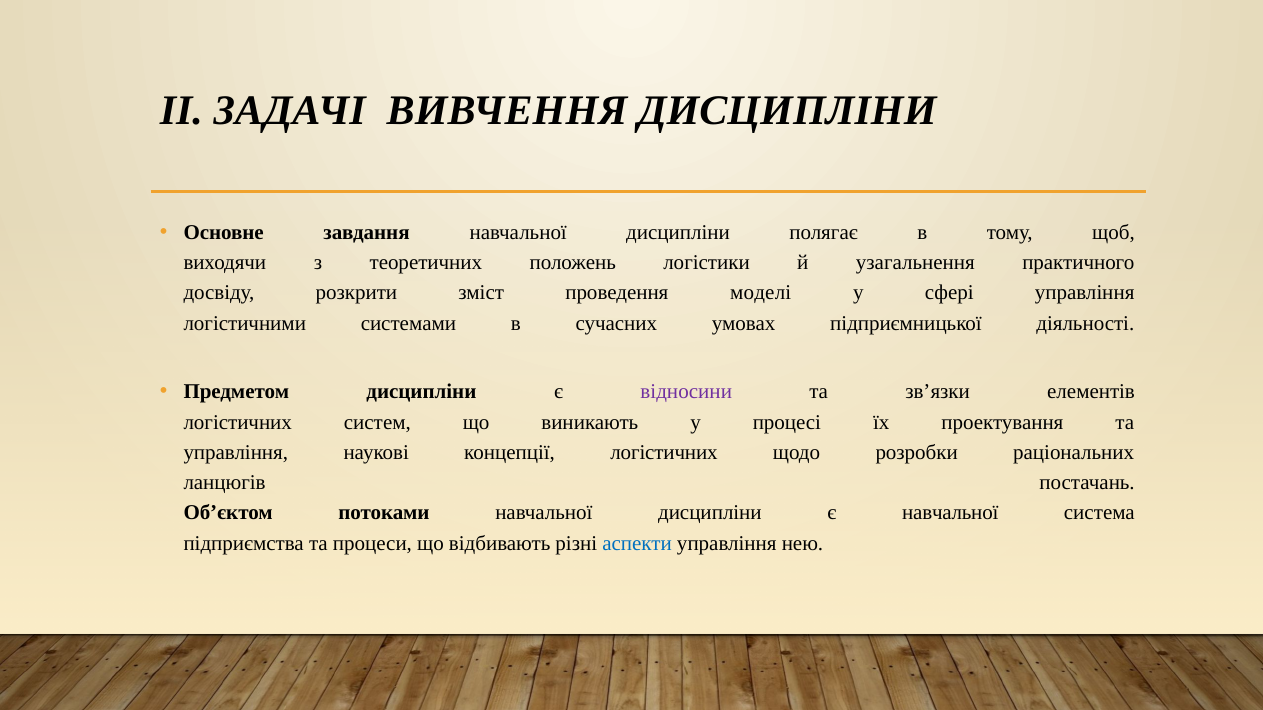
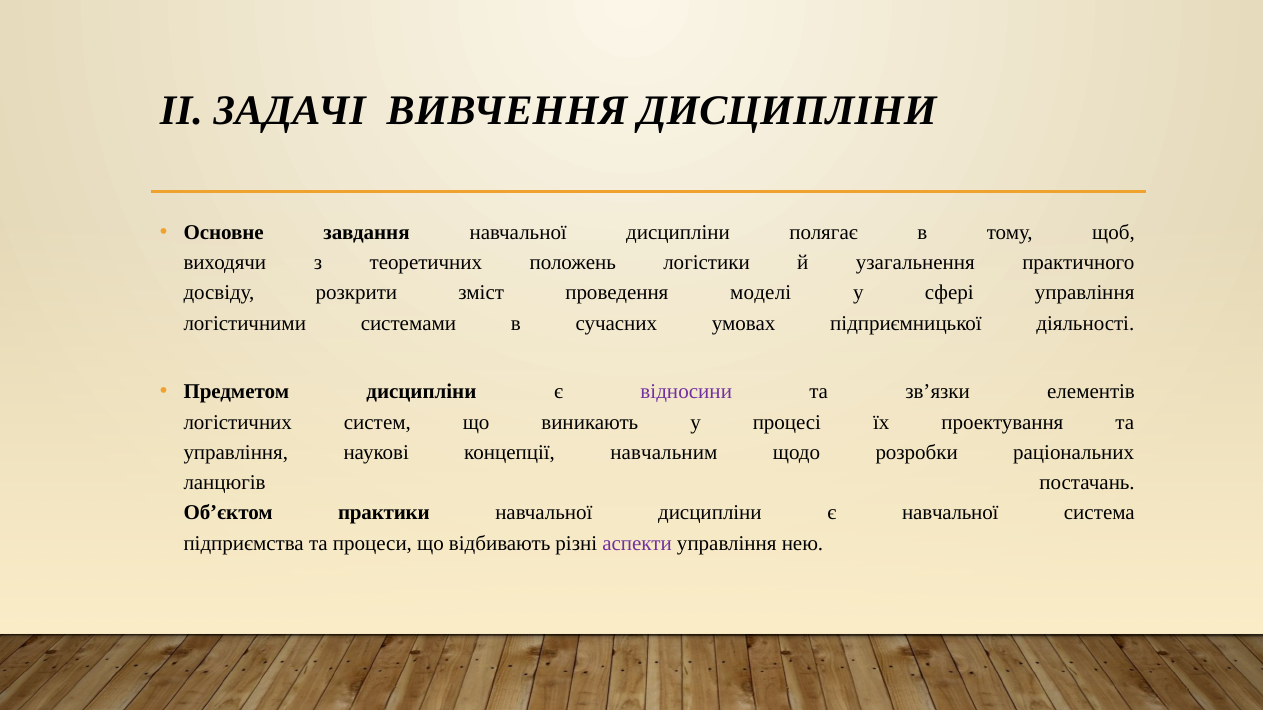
концепції логістичних: логістичних -> навчальним (664, 453)
потоками: потоками -> практики (384, 513)
аспекти colour: blue -> purple (637, 544)
